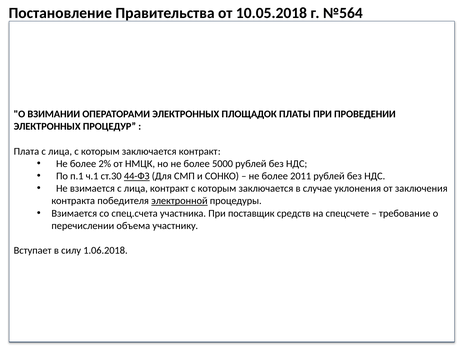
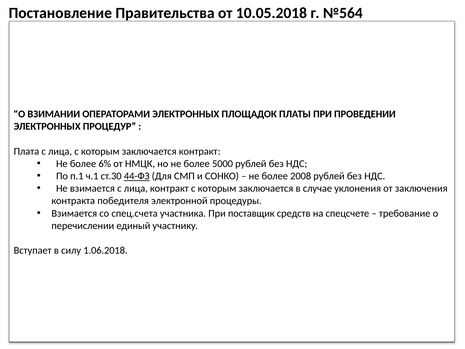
2%: 2% -> 6% (105, 164)
2011: 2011 -> 2008 (301, 176)
электронной underline: present -> none (179, 201)
объема: объема -> единый (133, 226)
